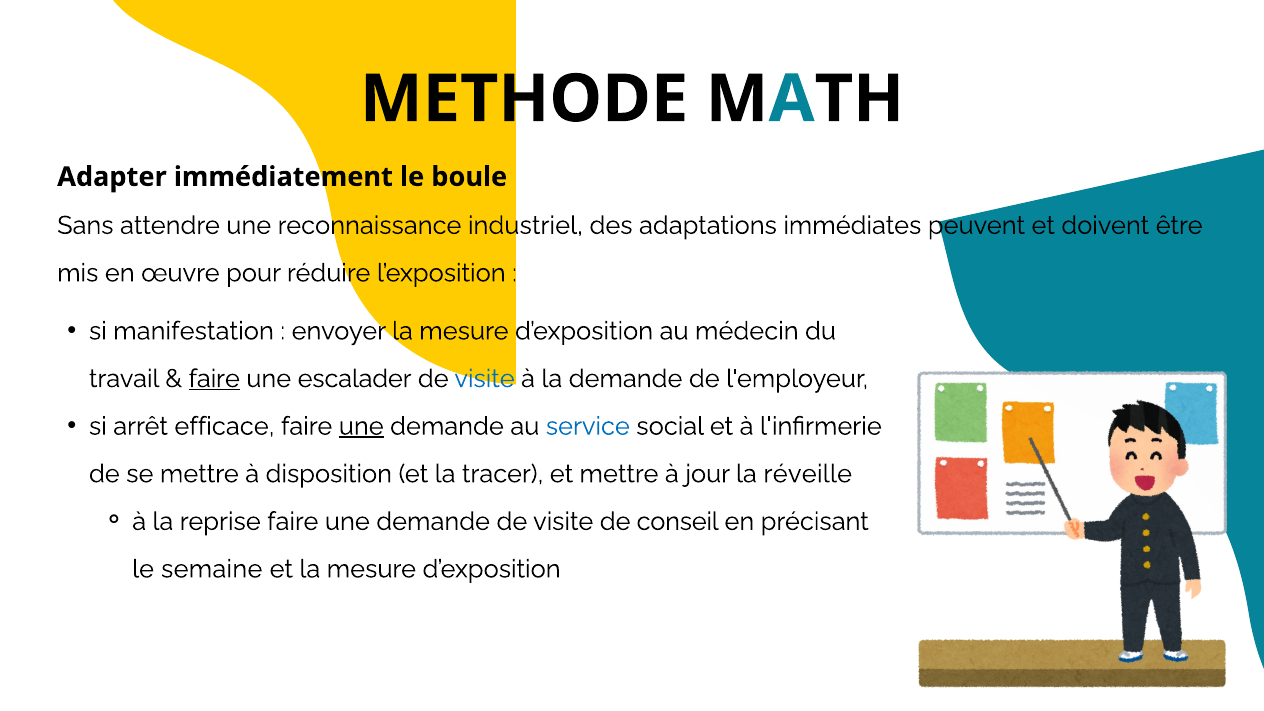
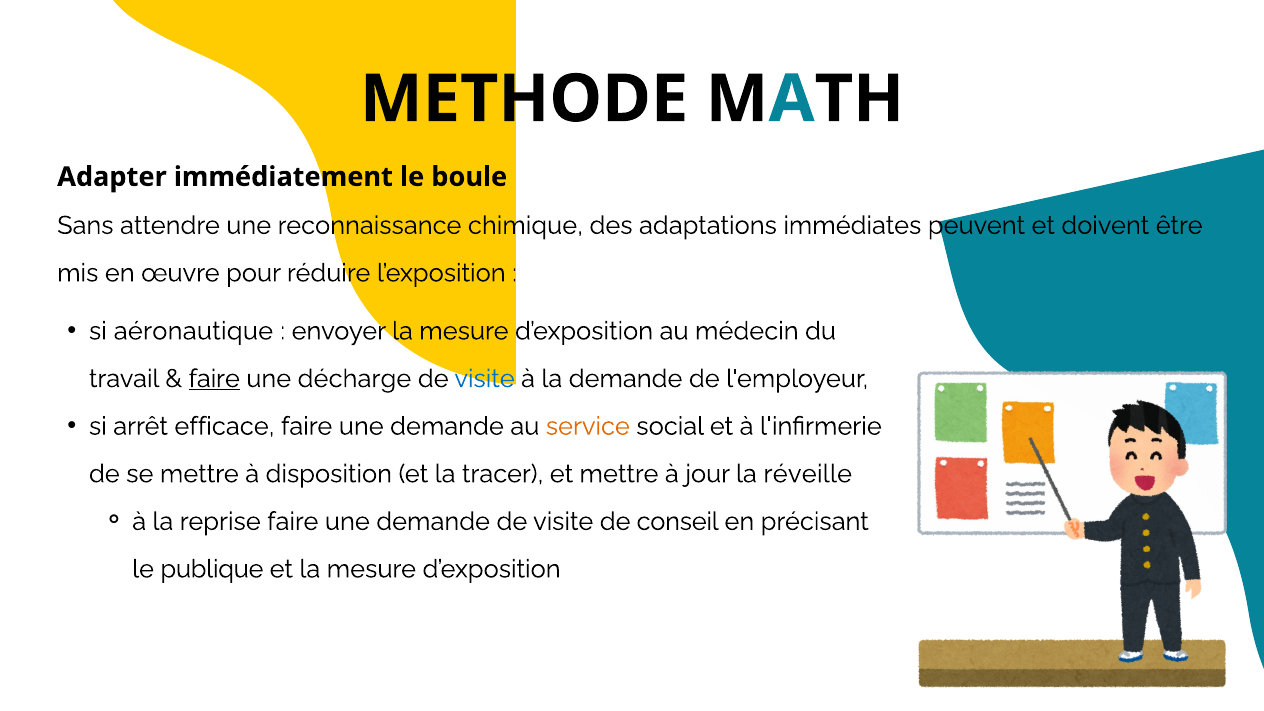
industriel: industriel -> chimique (525, 225)
manifestation: manifestation -> aéronautique (193, 331)
escalader: escalader -> décharge (354, 379)
une underline: present -> none (361, 426)
service colour: blue -> orange (588, 426)
semaine: semaine -> publique (212, 569)
